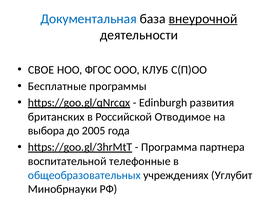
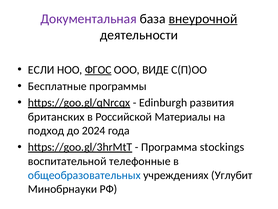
Документальная colour: blue -> purple (89, 19)
СВОЕ: СВОЕ -> ЕСЛИ (41, 70)
ФГОС underline: none -> present (98, 70)
КЛУБ: КЛУБ -> ВИДЕ (156, 70)
Отводимое: Отводимое -> Материалы (183, 116)
выбора: выбора -> подход (46, 130)
2005: 2005 -> 2024 (94, 130)
партнера: партнера -> stockings (222, 147)
